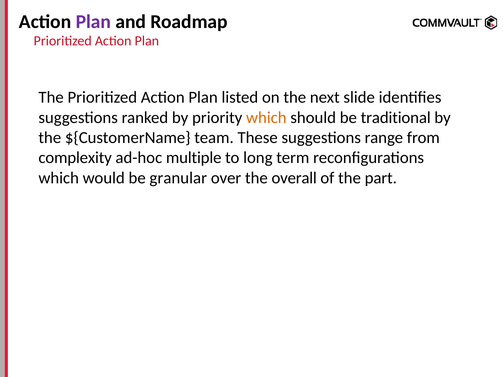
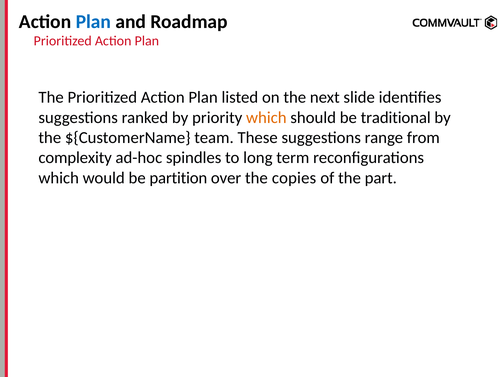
Plan colour: purple -> blue (93, 22)
multiple: multiple -> spindles (194, 158)
granular: granular -> partition (178, 178)
overall: overall -> copies (294, 178)
